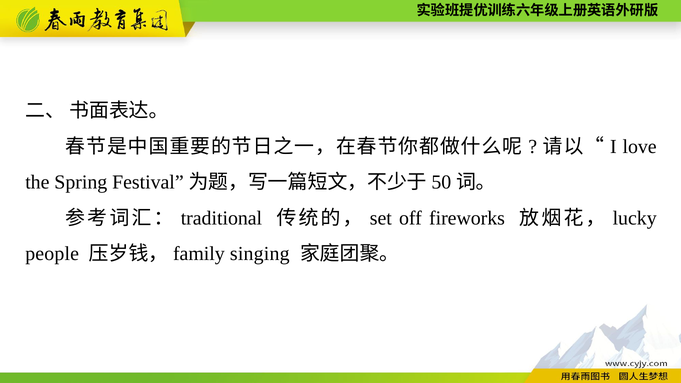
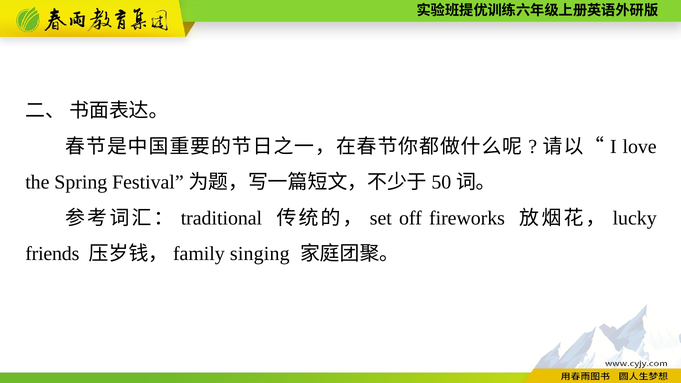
people: people -> friends (52, 254)
